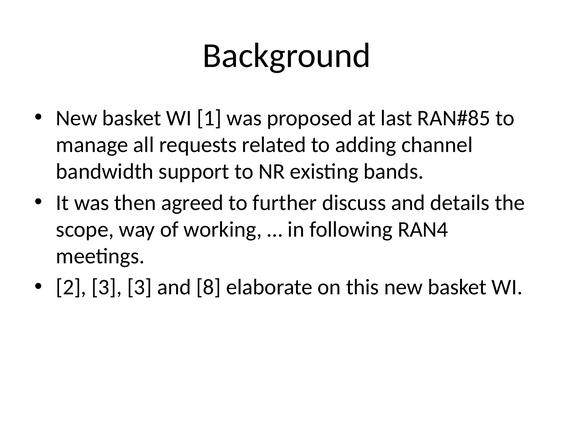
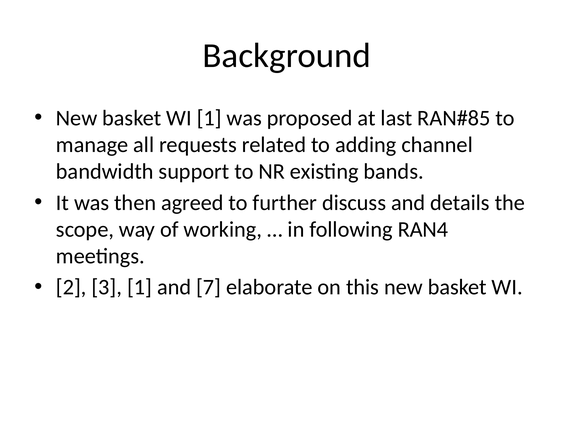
3 3: 3 -> 1 (140, 288)
8: 8 -> 7 (209, 288)
